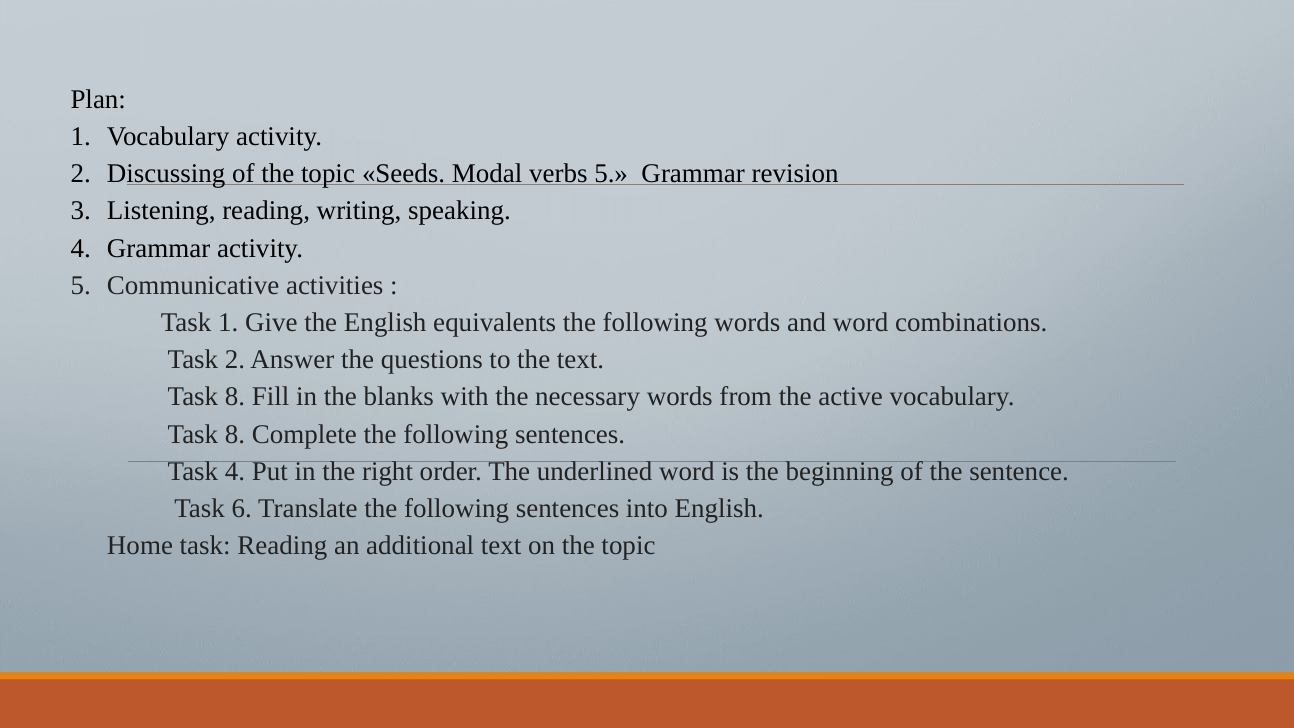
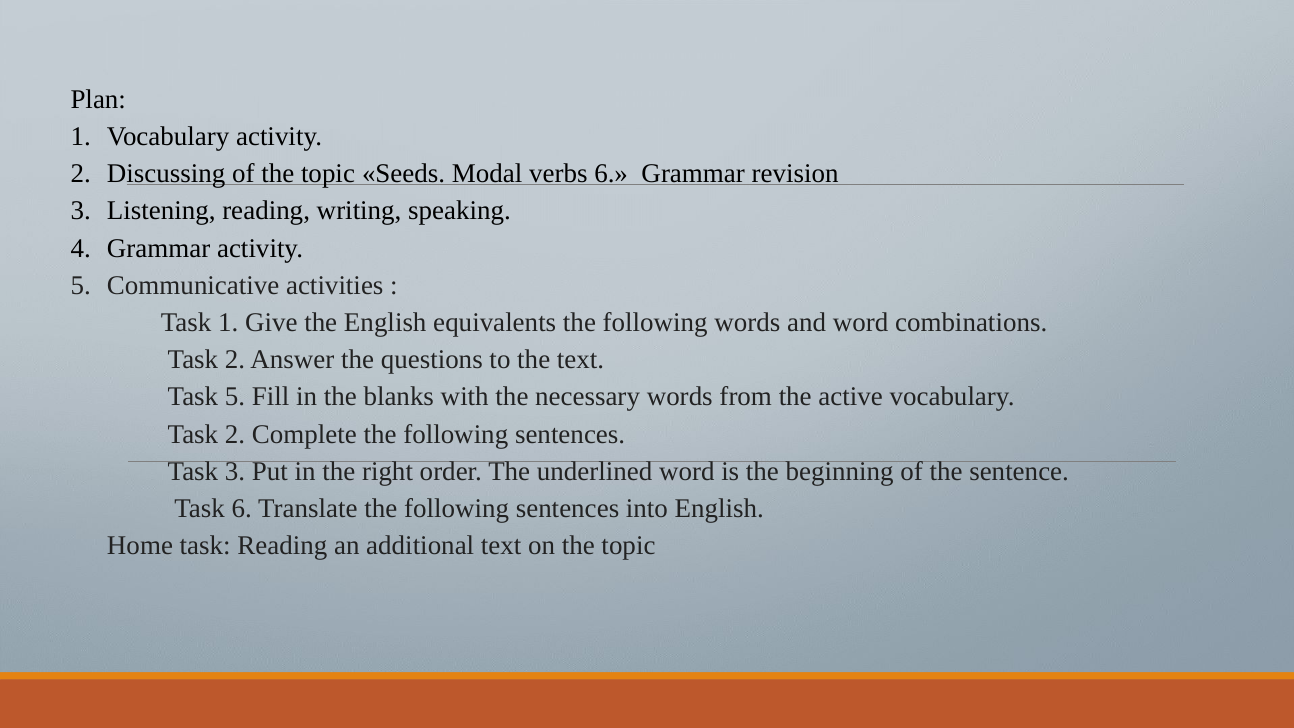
verbs 5: 5 -> 6 (611, 174)
8: 8 -> 5 (235, 397)
8: 8 -> 2 (235, 434)
Task 4: 4 -> 3 (235, 471)
